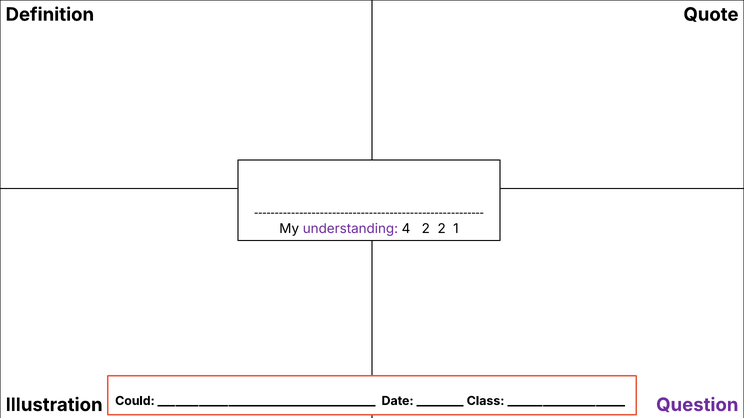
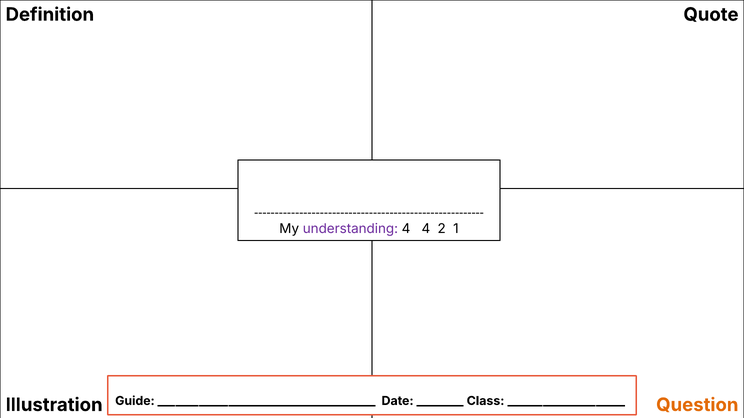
4 2: 2 -> 4 (426, 229)
Could: Could -> Guide (135, 401)
Question colour: purple -> orange (697, 405)
